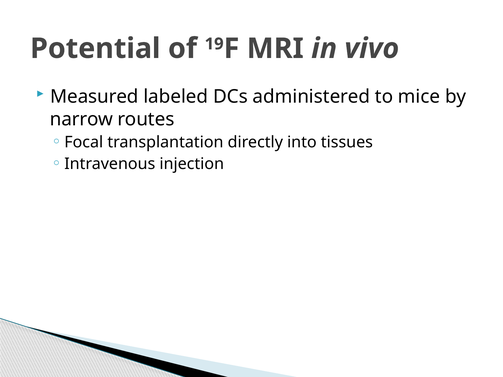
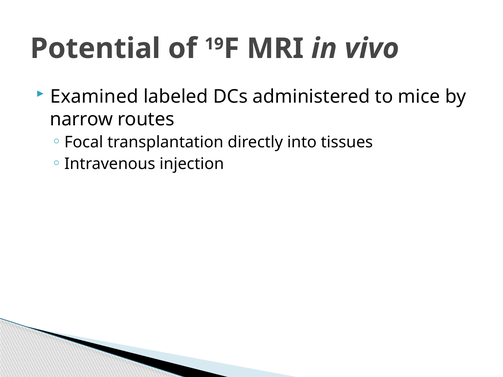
Measured: Measured -> Examined (94, 97)
